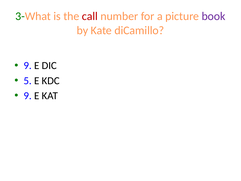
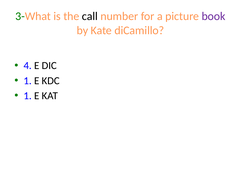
call colour: red -> black (90, 16)
9: 9 -> 4 (28, 66)
5: 5 -> 1 (28, 81)
9: 9 -> 1 (28, 96)
